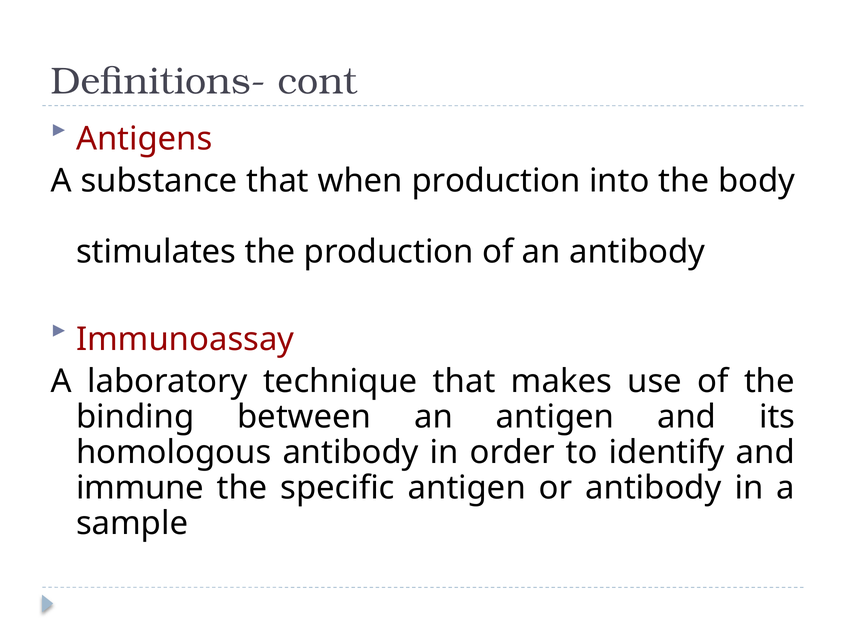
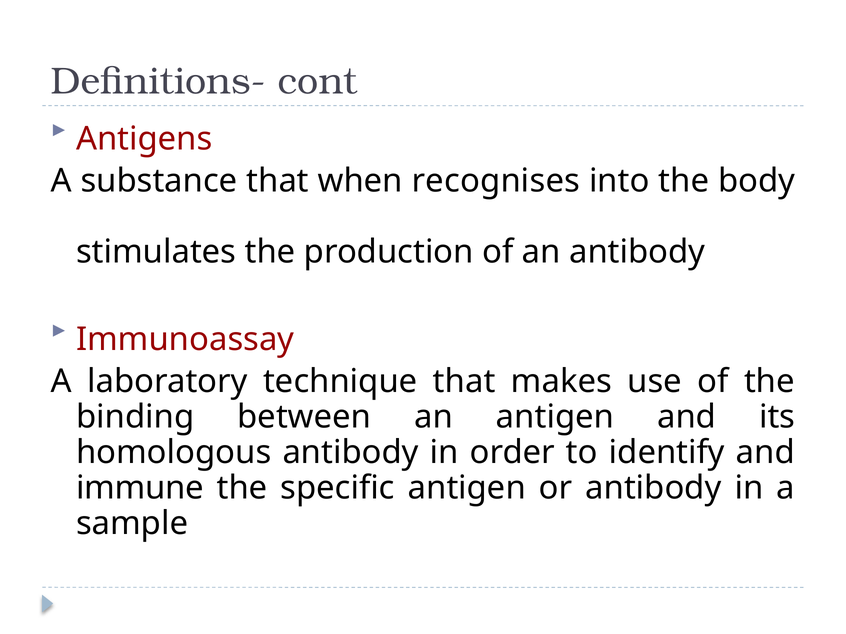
when production: production -> recognises (496, 181)
